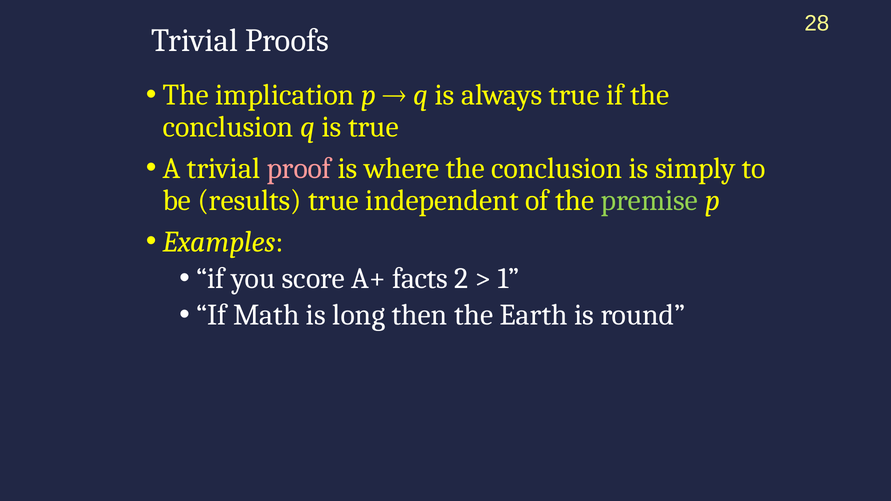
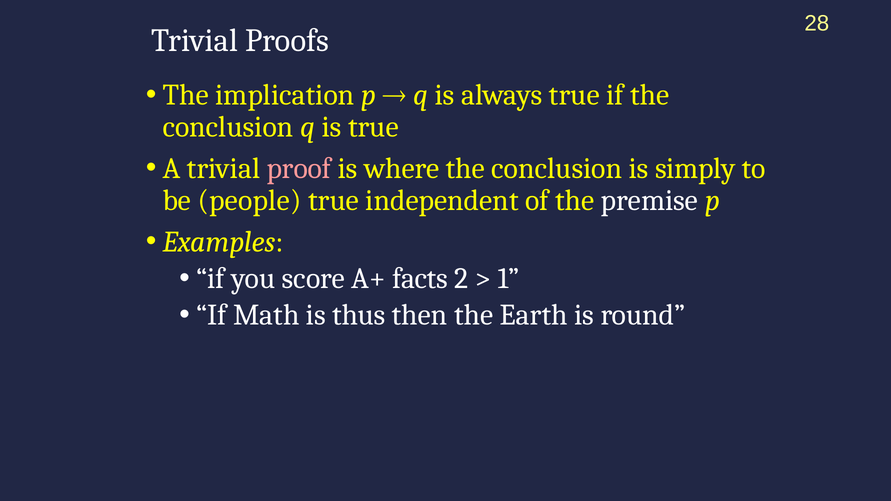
results: results -> people (250, 200)
premise colour: light green -> white (649, 200)
long: long -> thus (359, 315)
